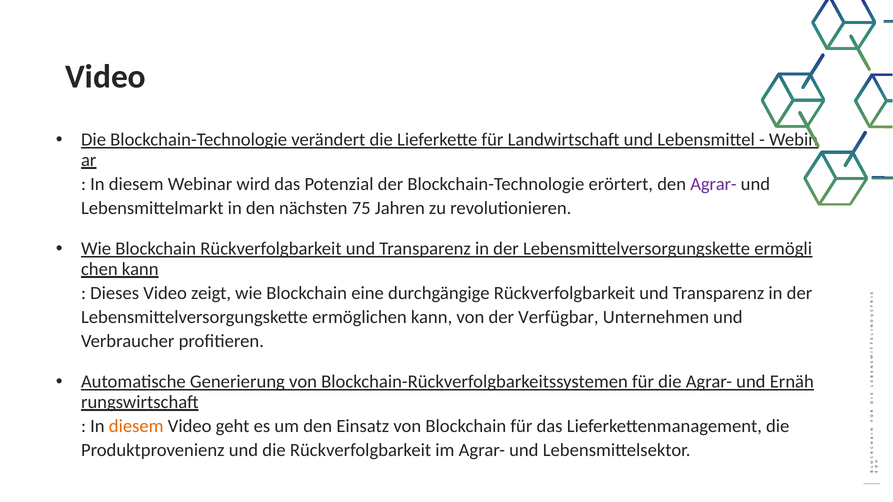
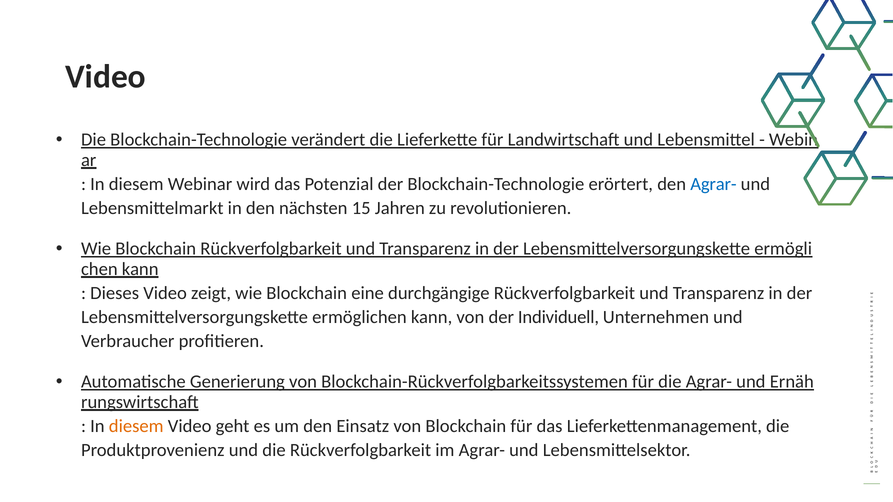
Agrar- colour: purple -> blue (713, 184)
75: 75 -> 15 (361, 208)
Verfügbar: Verfügbar -> Individuell (559, 317)
